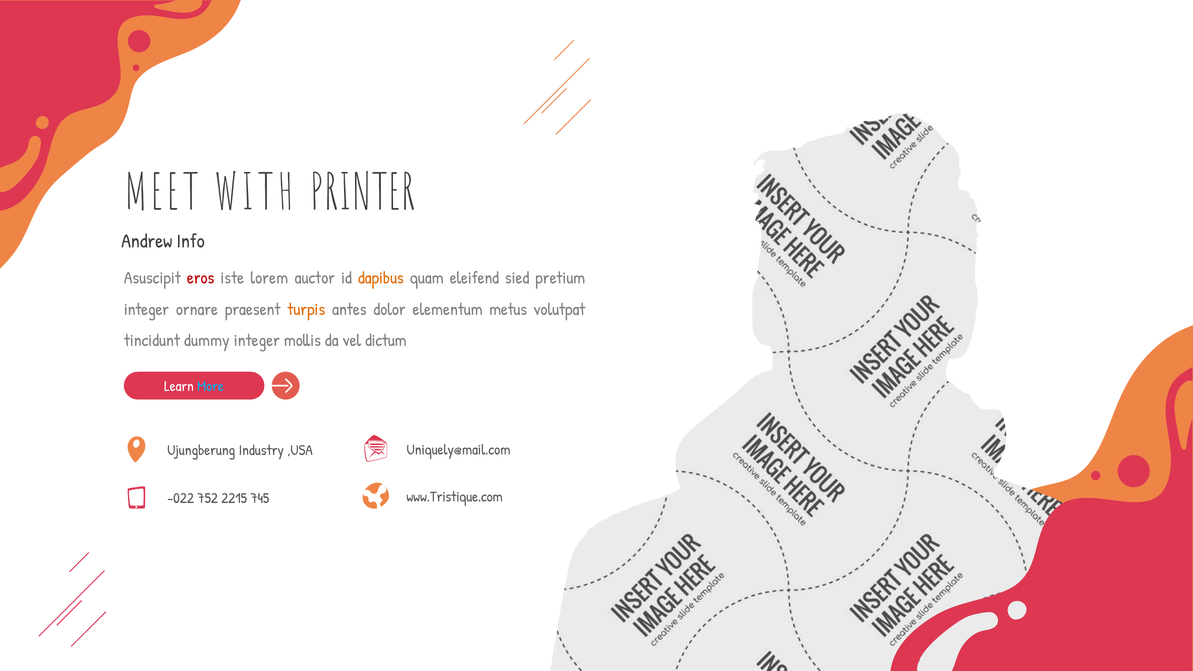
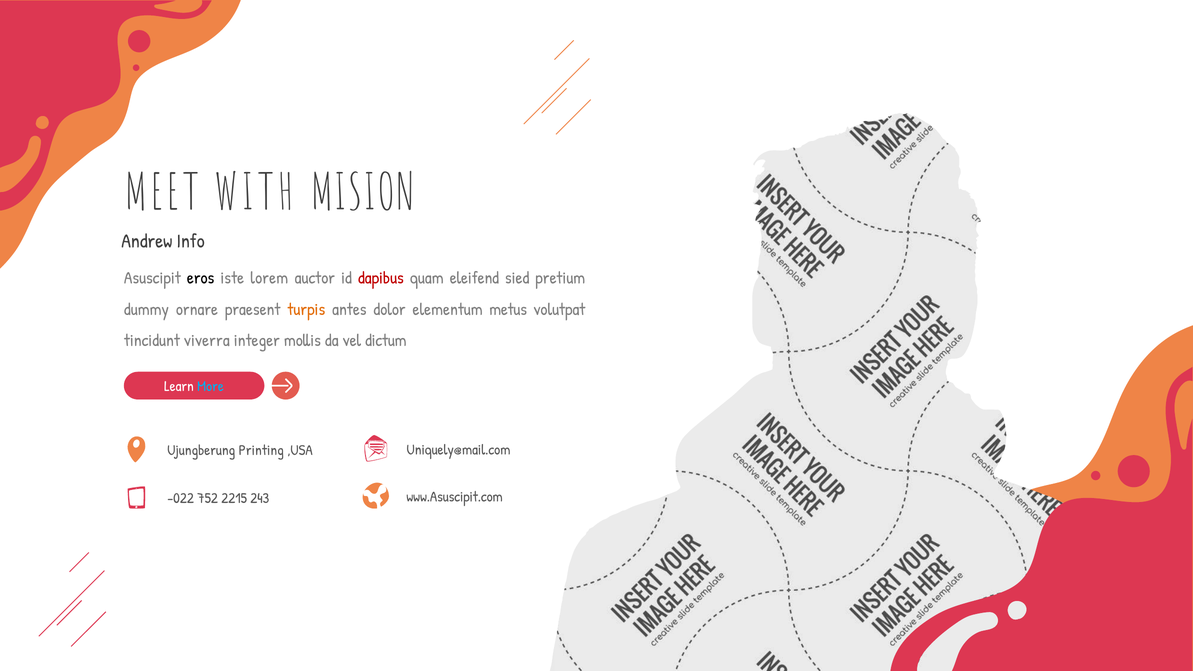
PRINTER: PRINTER -> MISION (363, 193)
eros colour: red -> black (201, 278)
dapibus colour: orange -> red (381, 278)
integer: integer -> dummy (146, 309)
dummy: dummy -> viverra (207, 341)
Industry: Industry -> Printing (261, 450)
www.Tristique.com: www.Tristique.com -> www.Asuscipit.com (455, 497)
745: 745 -> 243 (260, 498)
